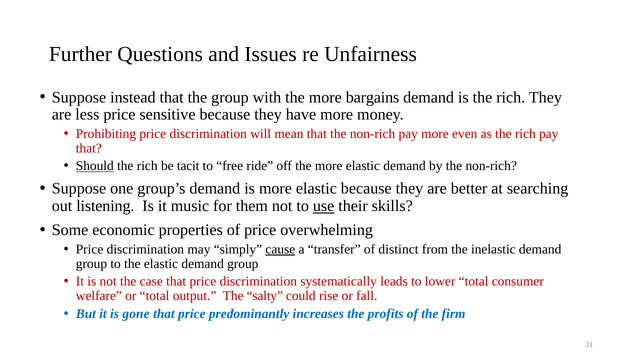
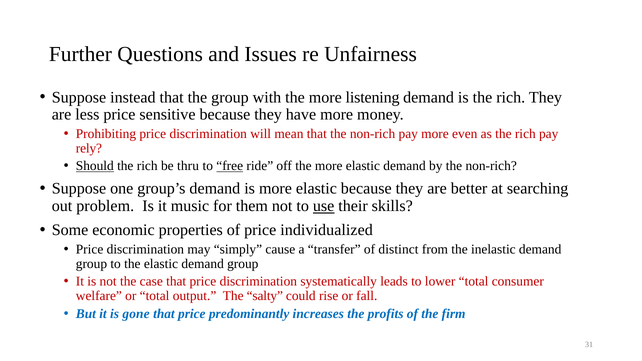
bargains: bargains -> listening (373, 97)
that: that -> rely (89, 148)
tacit: tacit -> thru (188, 166)
free underline: none -> present (230, 166)
listening: listening -> problem (105, 206)
overwhelming: overwhelming -> individualized (327, 230)
cause underline: present -> none (280, 249)
